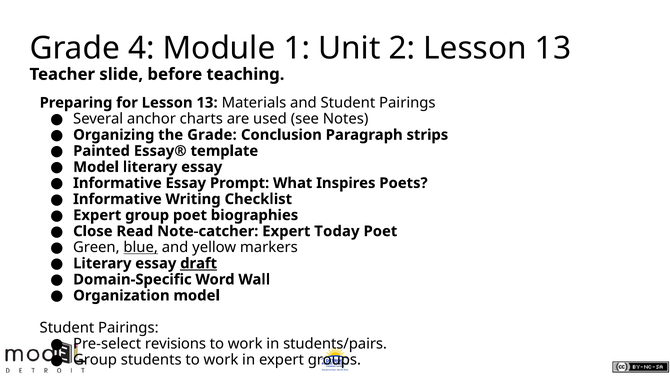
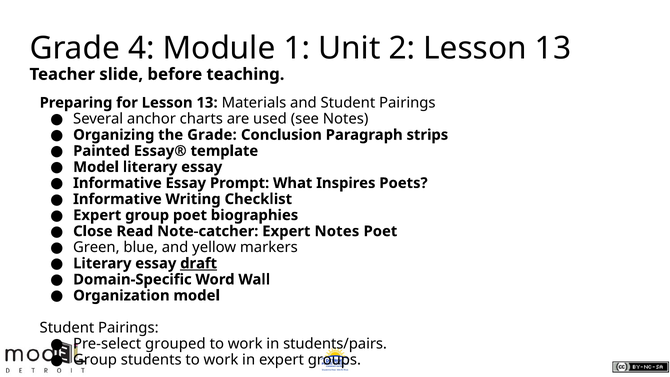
Expert Today: Today -> Notes (337, 231)
blue underline: present -> none (141, 247)
revisions: revisions -> grouped (175, 344)
